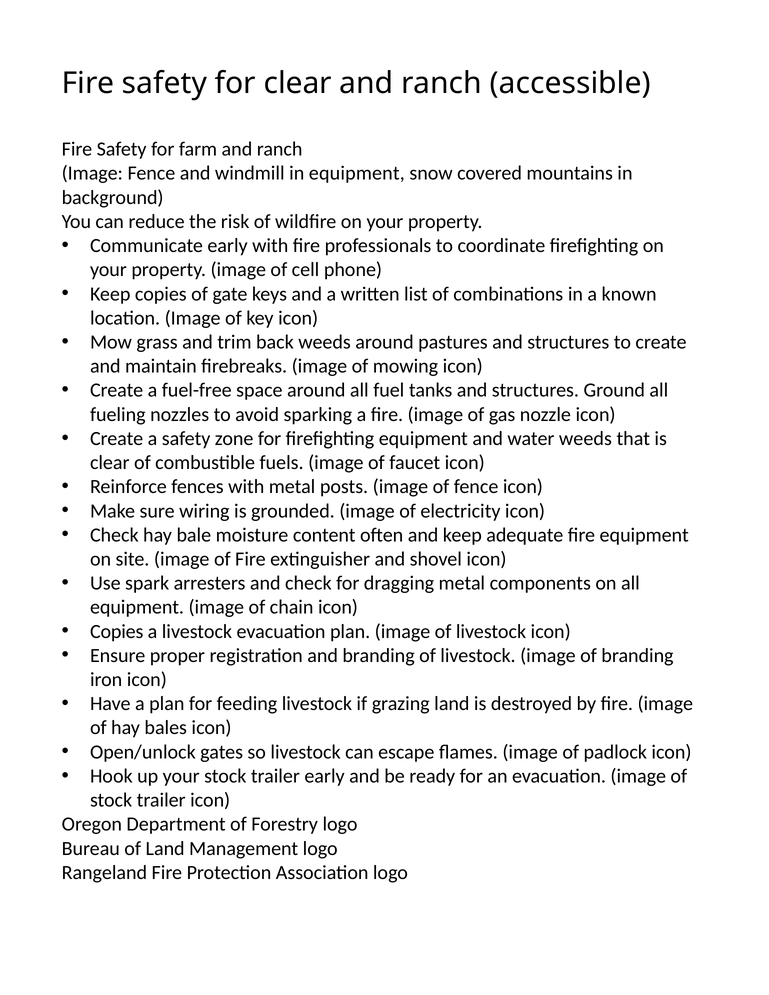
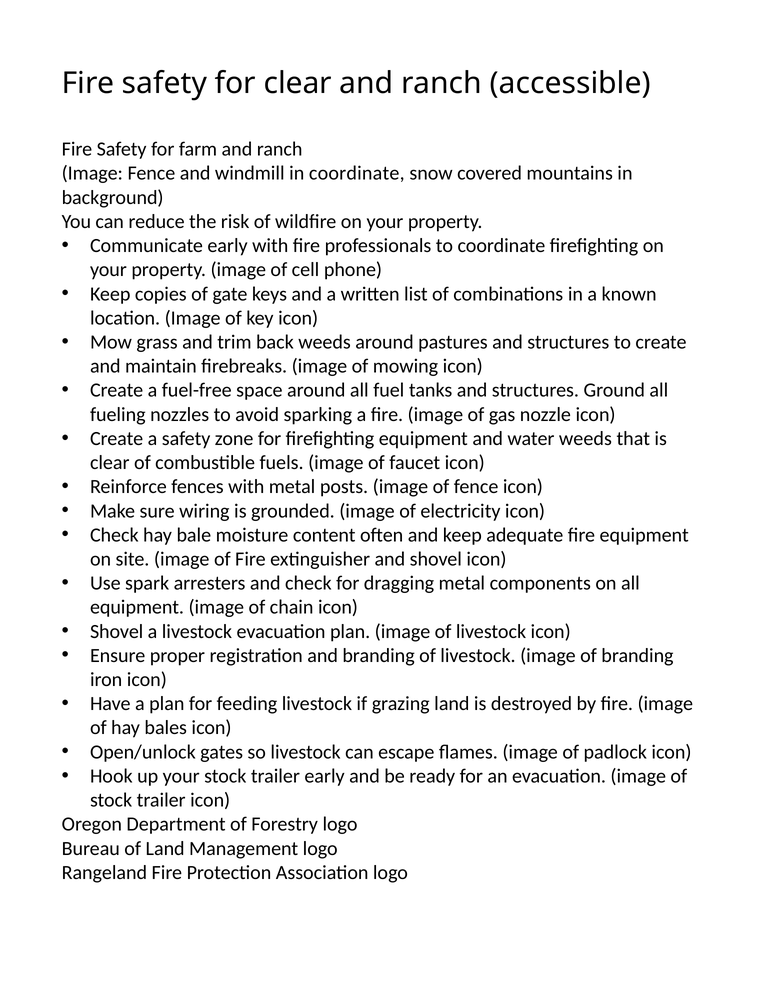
in equipment: equipment -> coordinate (357, 173)
Copies: Copies -> Shovel (117, 632)
